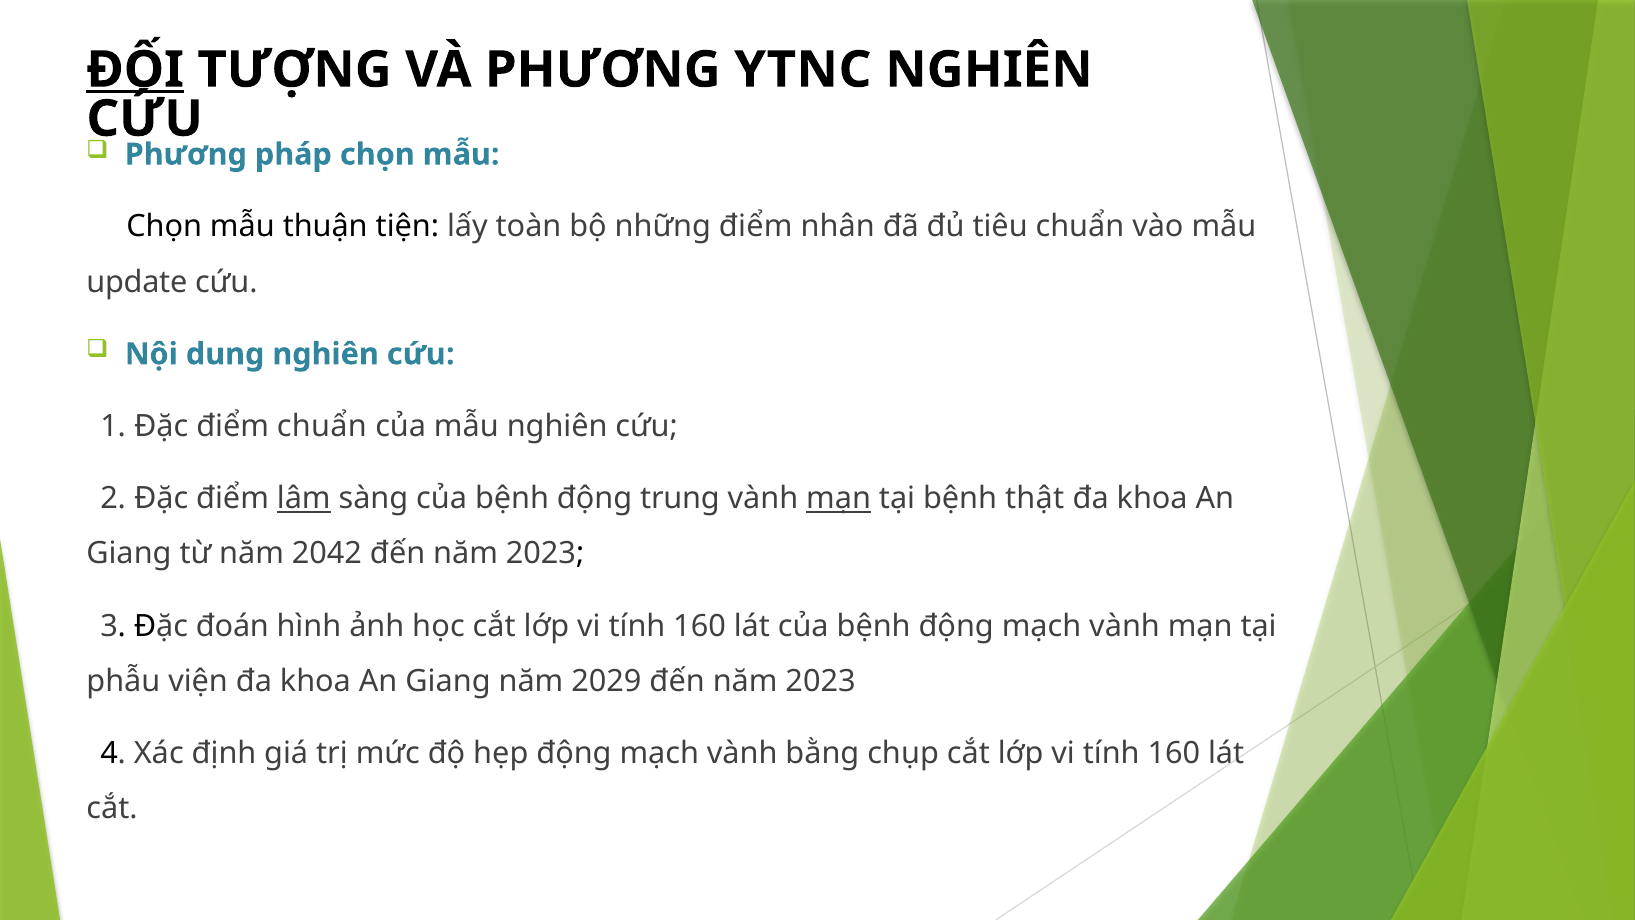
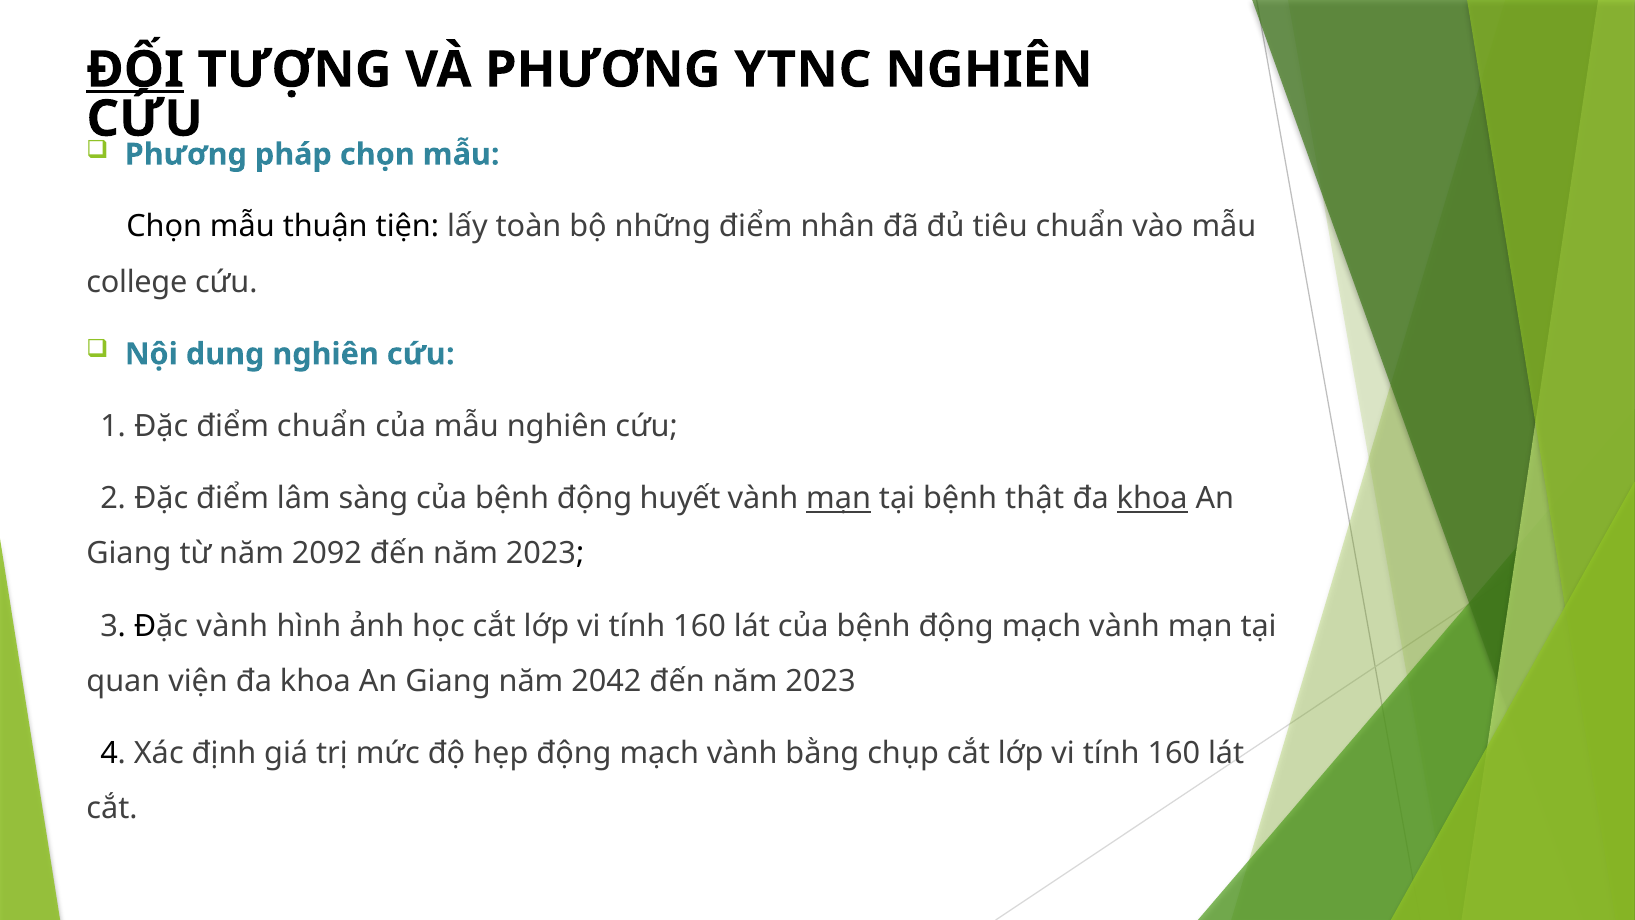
update: update -> college (137, 282)
lâm underline: present -> none (304, 498)
trung: trung -> huyết (680, 498)
khoa underline: none -> present (1152, 498)
2042: 2042 -> 2092 (327, 554)
Đặc đoán: đoán -> vành (232, 626)
phẫu: phẫu -> quan (123, 681)
2029: 2029 -> 2042 (606, 681)
